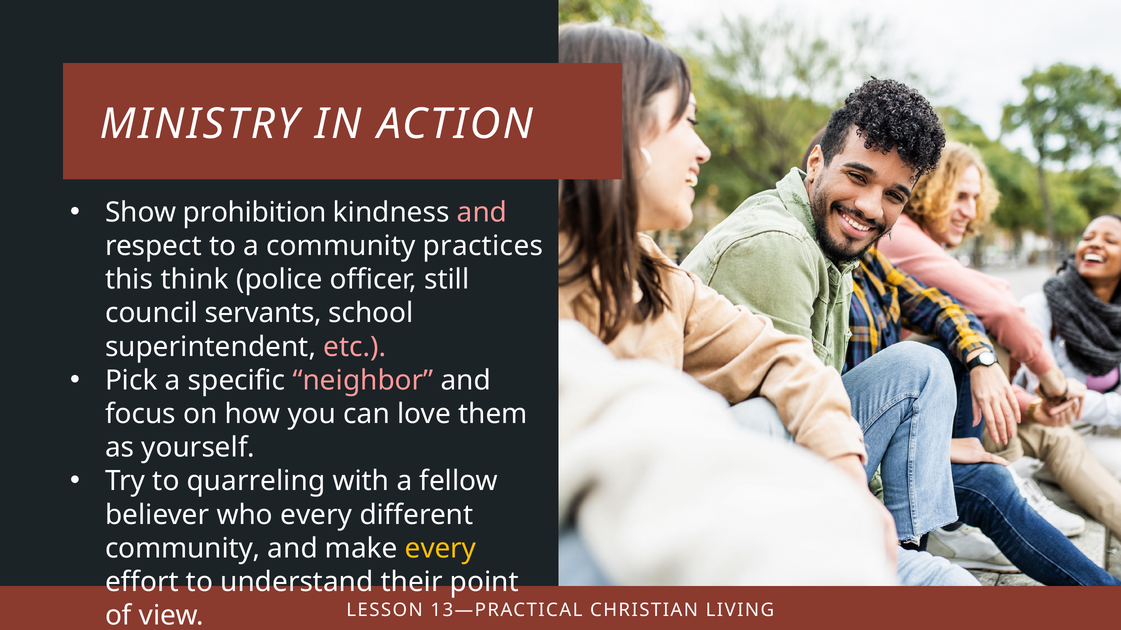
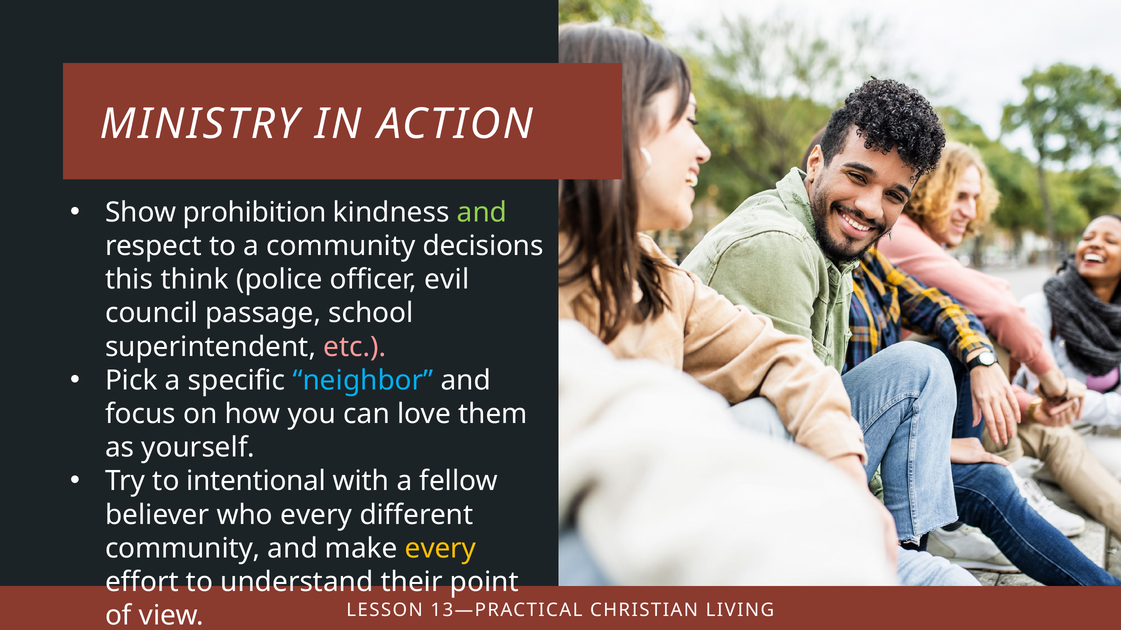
and colour: pink -> light green (482, 213)
practices: practices -> decisions (483, 246)
still: still -> evil (447, 280)
servants: servants -> passage (263, 314)
neighbor colour: pink -> light blue (363, 381)
quarreling: quarreling -> intentional (256, 482)
